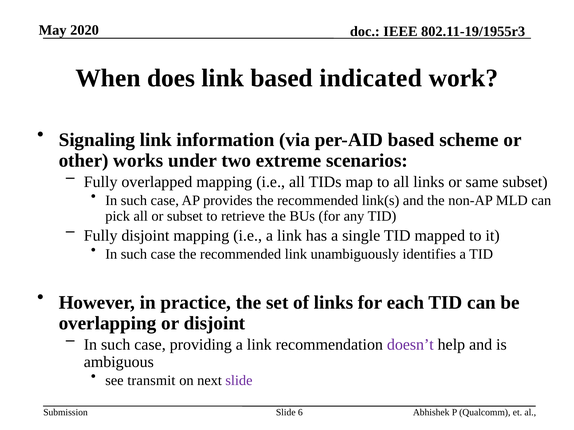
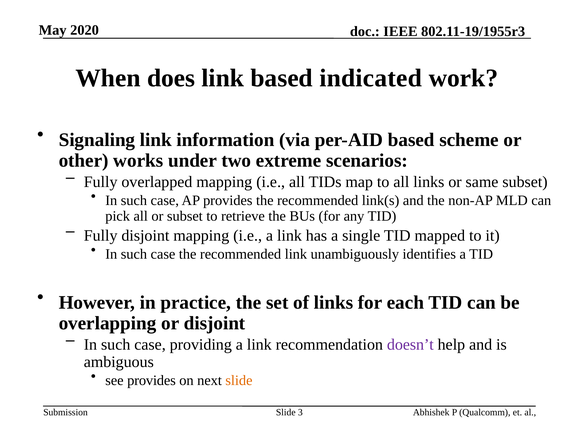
see transmit: transmit -> provides (151, 381)
slide colour: purple -> orange (239, 381)
6: 6 -> 3 (300, 413)
